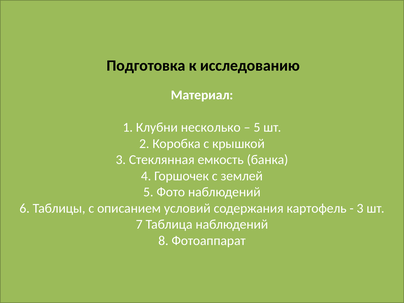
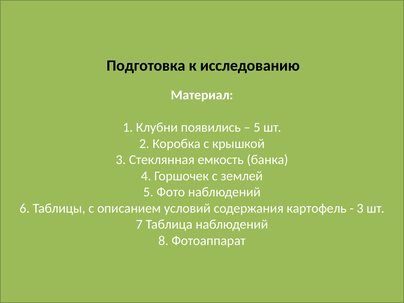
несколько: несколько -> появились (211, 128)
